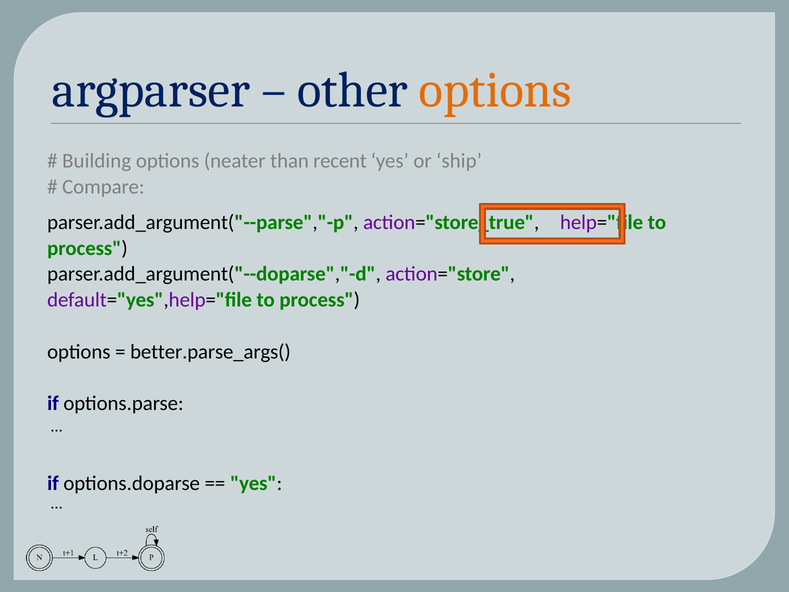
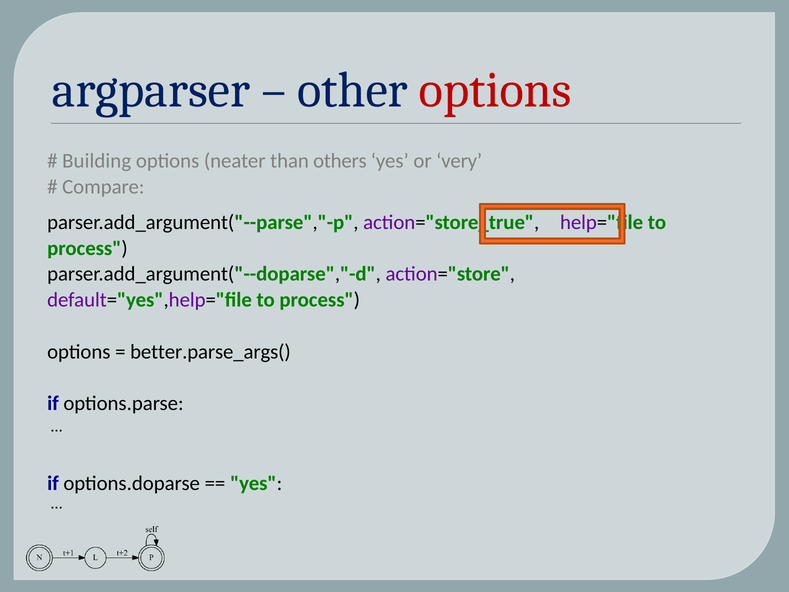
options colour: orange -> red (495, 90)
recent: recent -> others (340, 161)
ship: ship -> very (459, 161)
